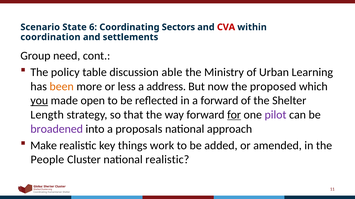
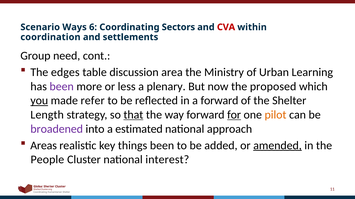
State: State -> Ways (75, 27)
policy: policy -> edges (65, 72)
able: able -> area (172, 72)
been colour: orange -> purple (62, 87)
address: address -> plenary (166, 87)
open: open -> refer (93, 101)
that underline: none -> present (133, 115)
pilot colour: purple -> orange (276, 115)
proposals: proposals -> estimated (139, 129)
Make: Make -> Areas (44, 146)
things work: work -> been (162, 146)
amended underline: none -> present (277, 146)
national realistic: realistic -> interest (167, 160)
